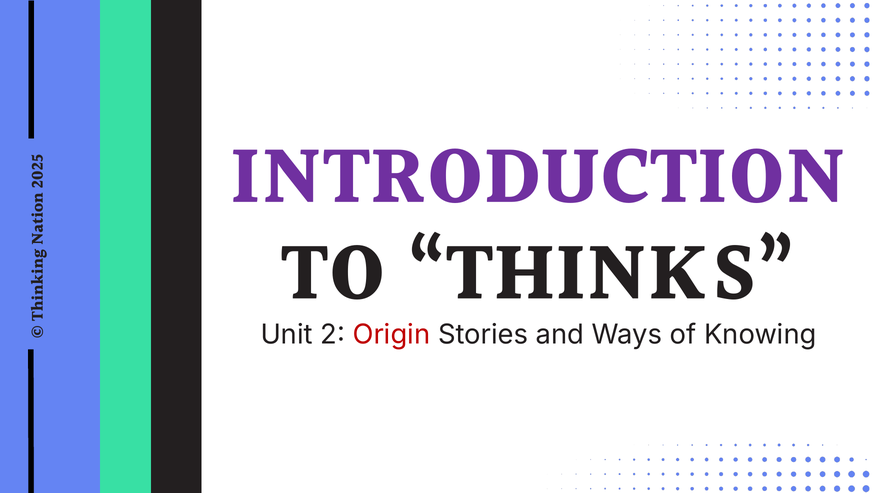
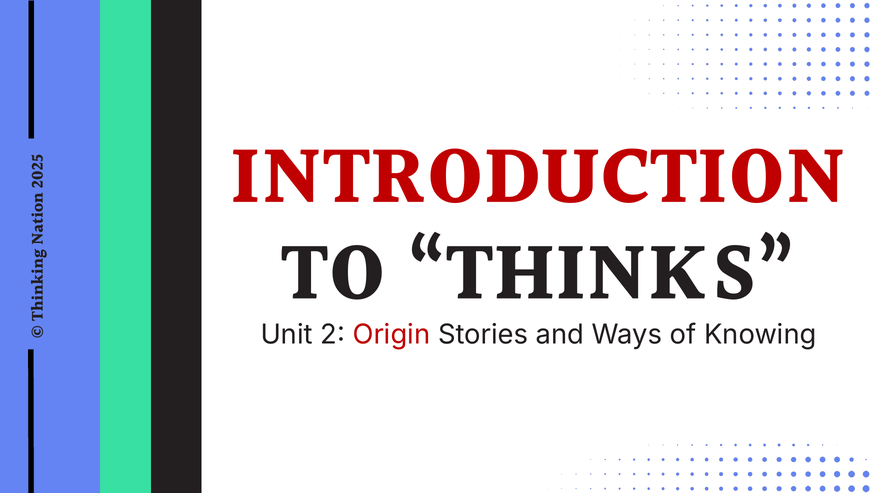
INTRODUCTION colour: purple -> red (539, 179)
